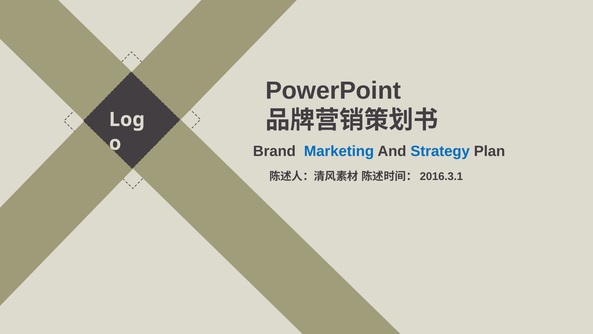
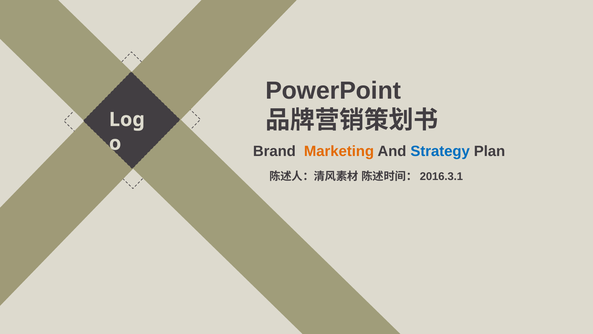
Marketing colour: blue -> orange (339, 151)
